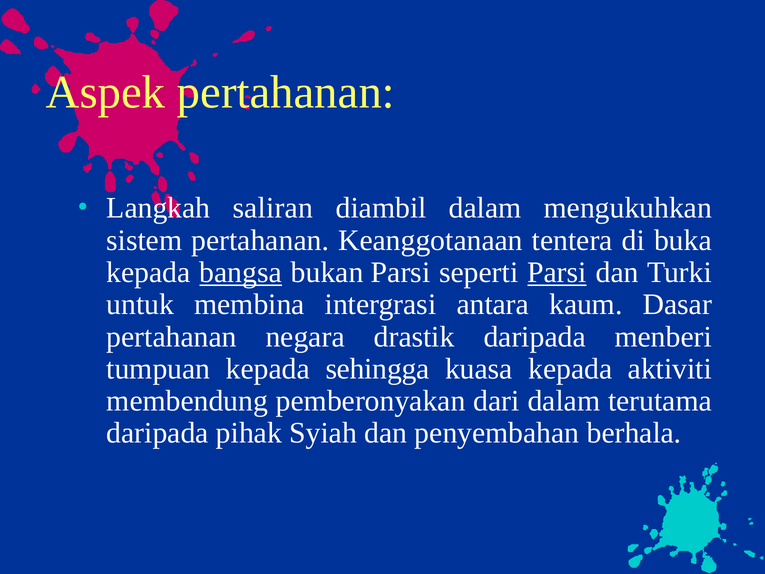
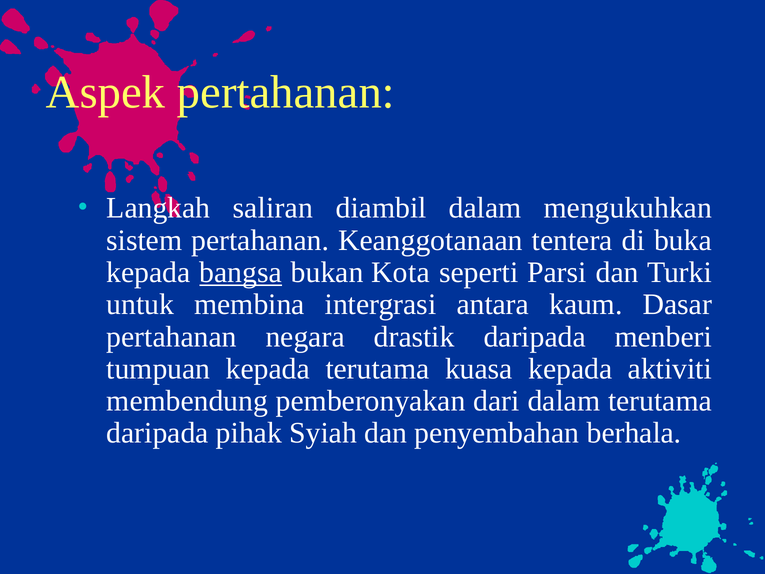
bukan Parsi: Parsi -> Kota (400, 272)
Parsi underline: present -> none (557, 272)
kepada sehingga: sehingga -> terutama (377, 369)
